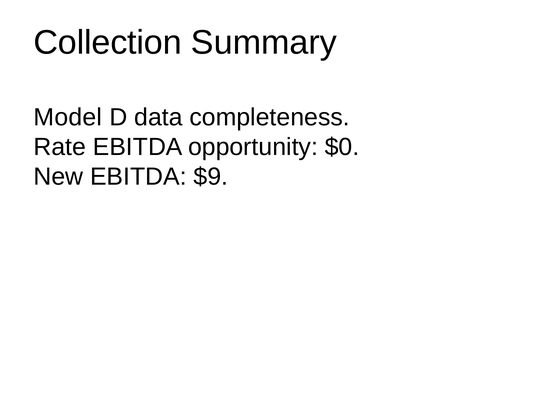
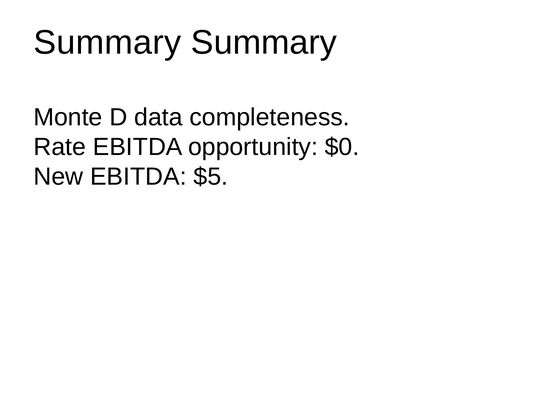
Collection: Collection -> Summary (107, 42)
Model: Model -> Monte (68, 117)
$9: $9 -> $5 (211, 177)
